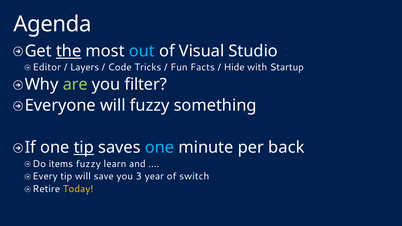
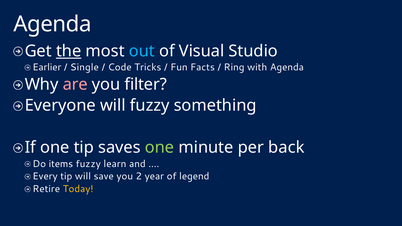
Editor: Editor -> Earlier (47, 67)
Layers: Layers -> Single (84, 67)
Hide: Hide -> Ring (234, 67)
with Startup: Startup -> Agenda (287, 67)
are colour: light green -> pink (75, 85)
tip underline: present -> none (84, 148)
one colour: light blue -> light green (160, 148)
3: 3 -> 2 (139, 176)
switch: switch -> legend (194, 176)
